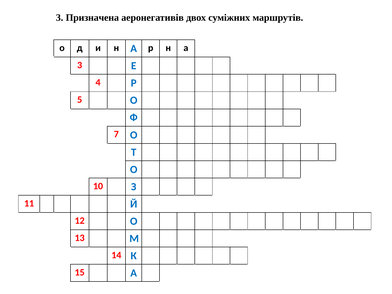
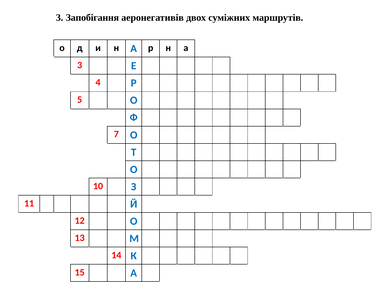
Призначена: Призначена -> Запобігання (92, 18)
